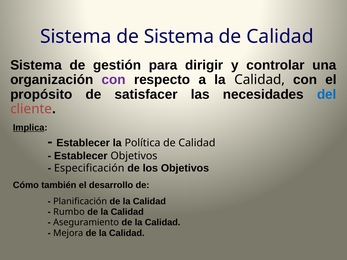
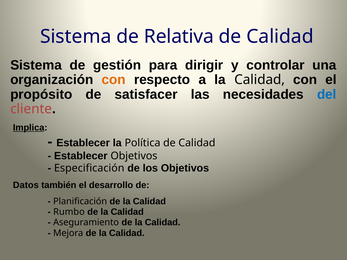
de Sistema: Sistema -> Relativa (179, 37)
con colour: purple -> orange (114, 80)
Cómo: Cómo -> Datos (26, 185)
